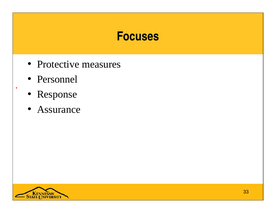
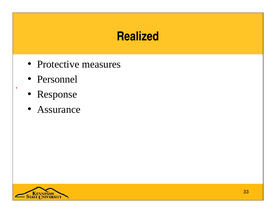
Focuses: Focuses -> Realized (138, 36)
